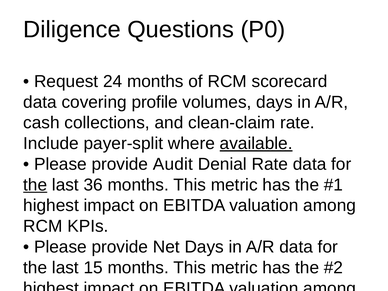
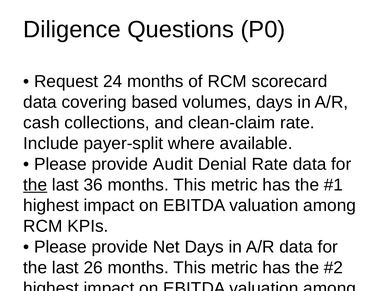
profile: profile -> based (155, 102)
available underline: present -> none (256, 143)
15: 15 -> 26 (93, 268)
